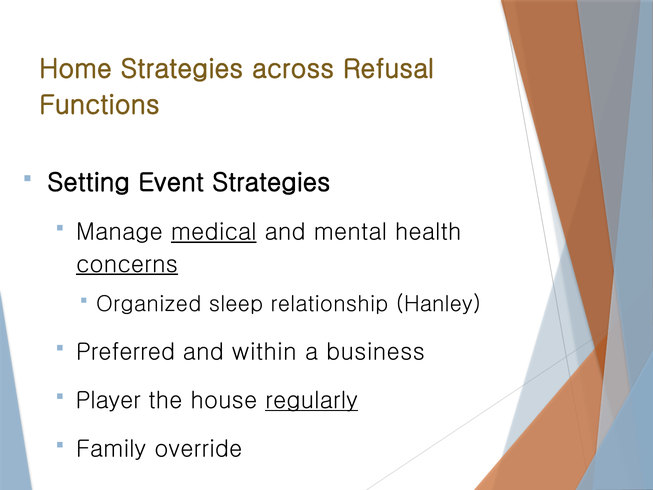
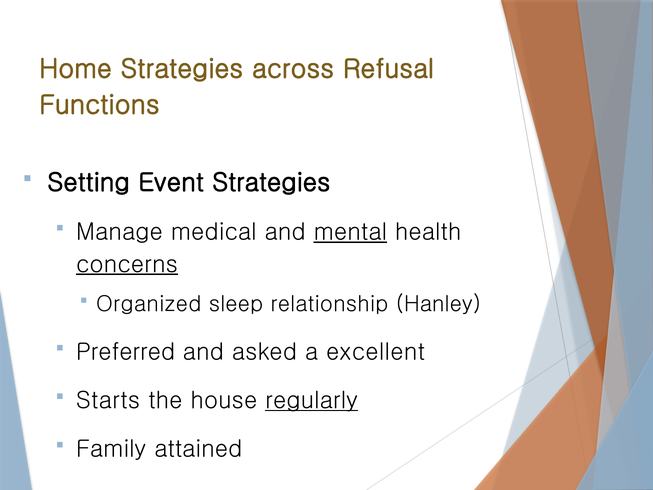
medical underline: present -> none (214, 232)
mental underline: none -> present (350, 232)
within: within -> asked (264, 352)
business: business -> excellent (376, 352)
Player: Player -> Starts (108, 400)
override: override -> attained (198, 449)
